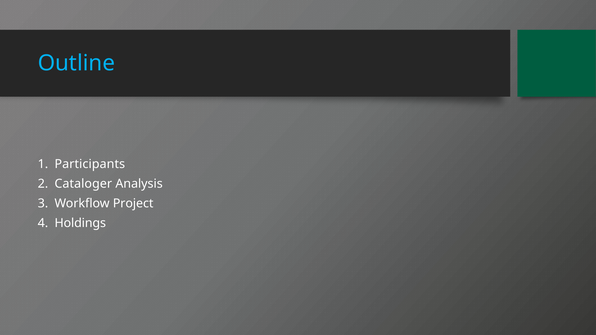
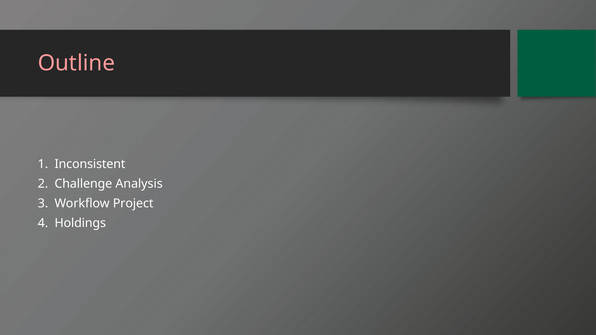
Outline colour: light blue -> pink (76, 63)
Participants: Participants -> Inconsistent (90, 164)
Cataloger: Cataloger -> Challenge (83, 184)
